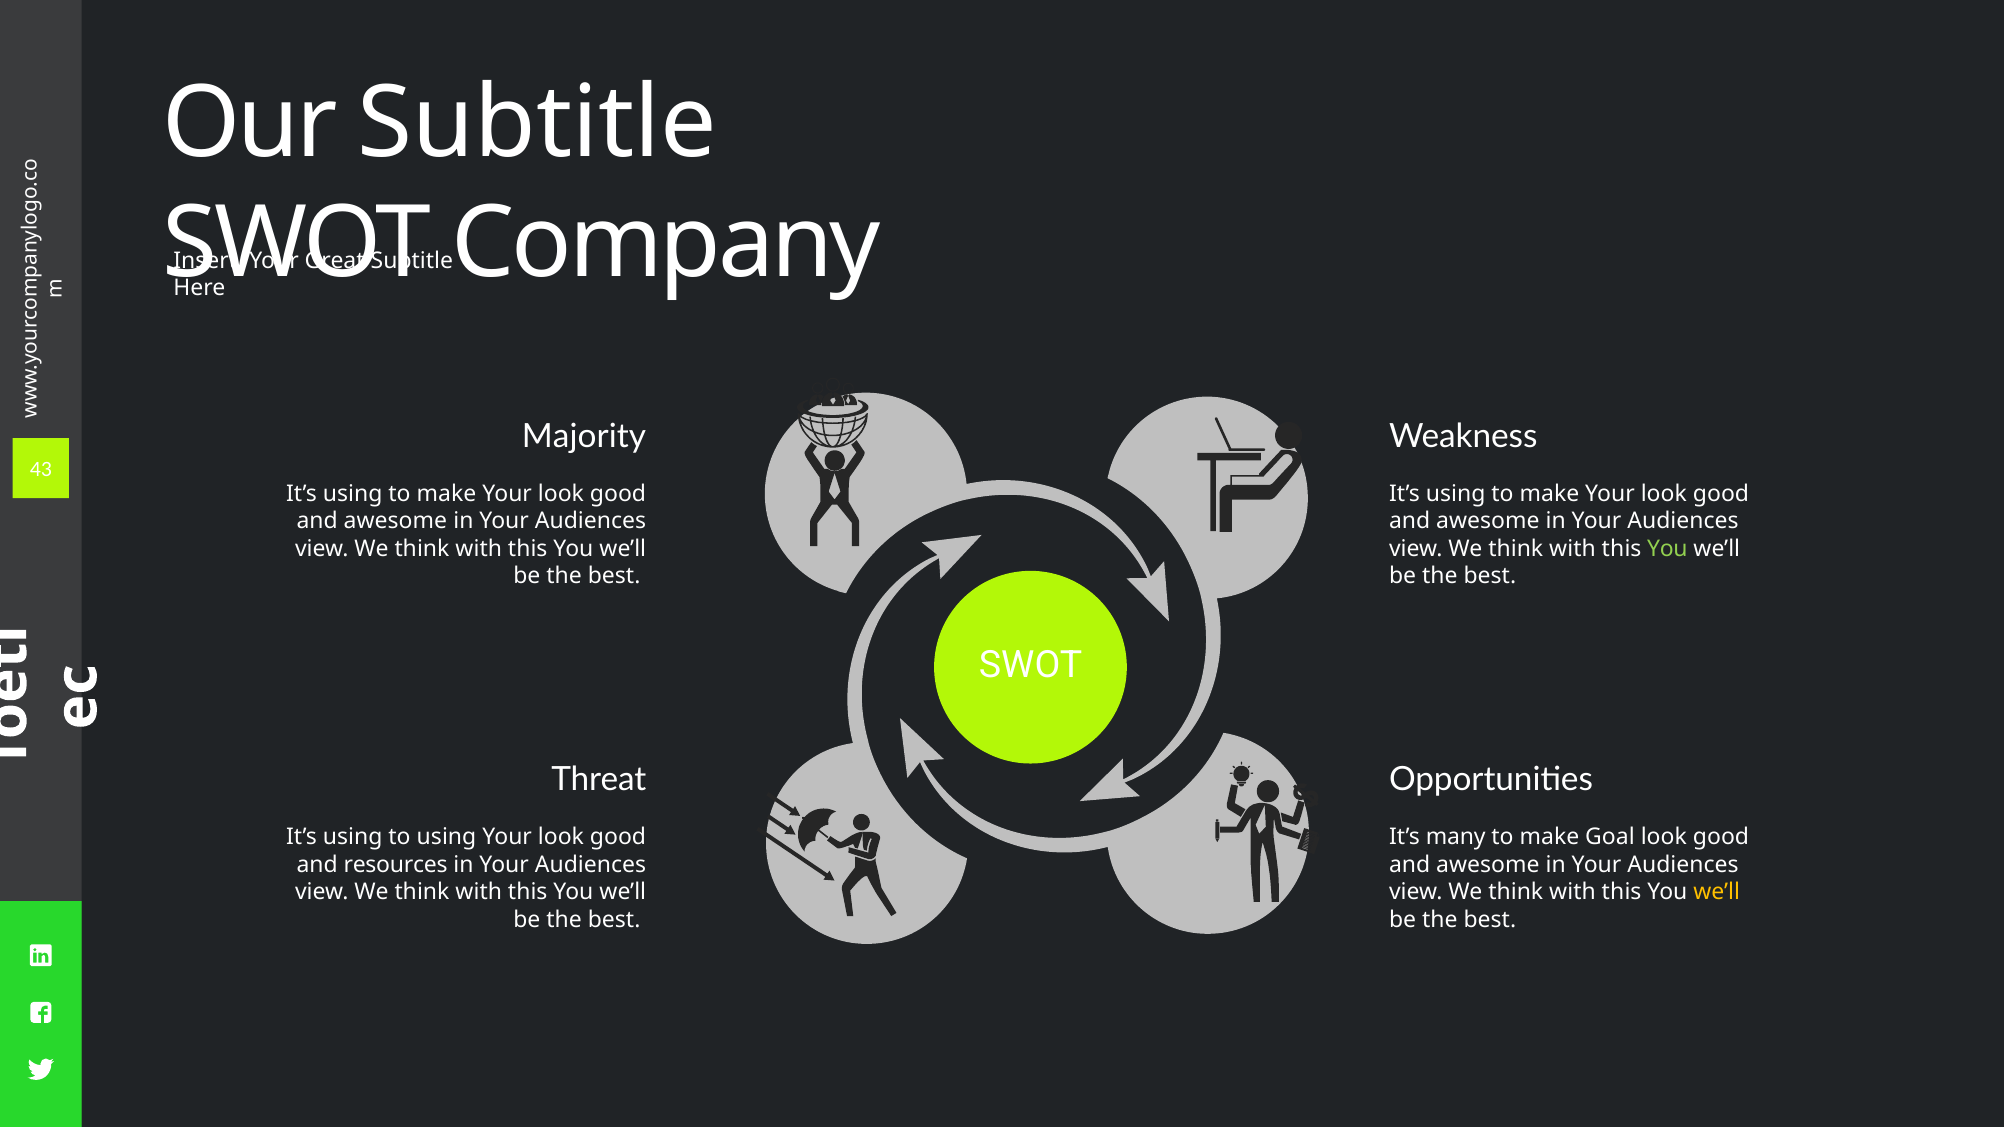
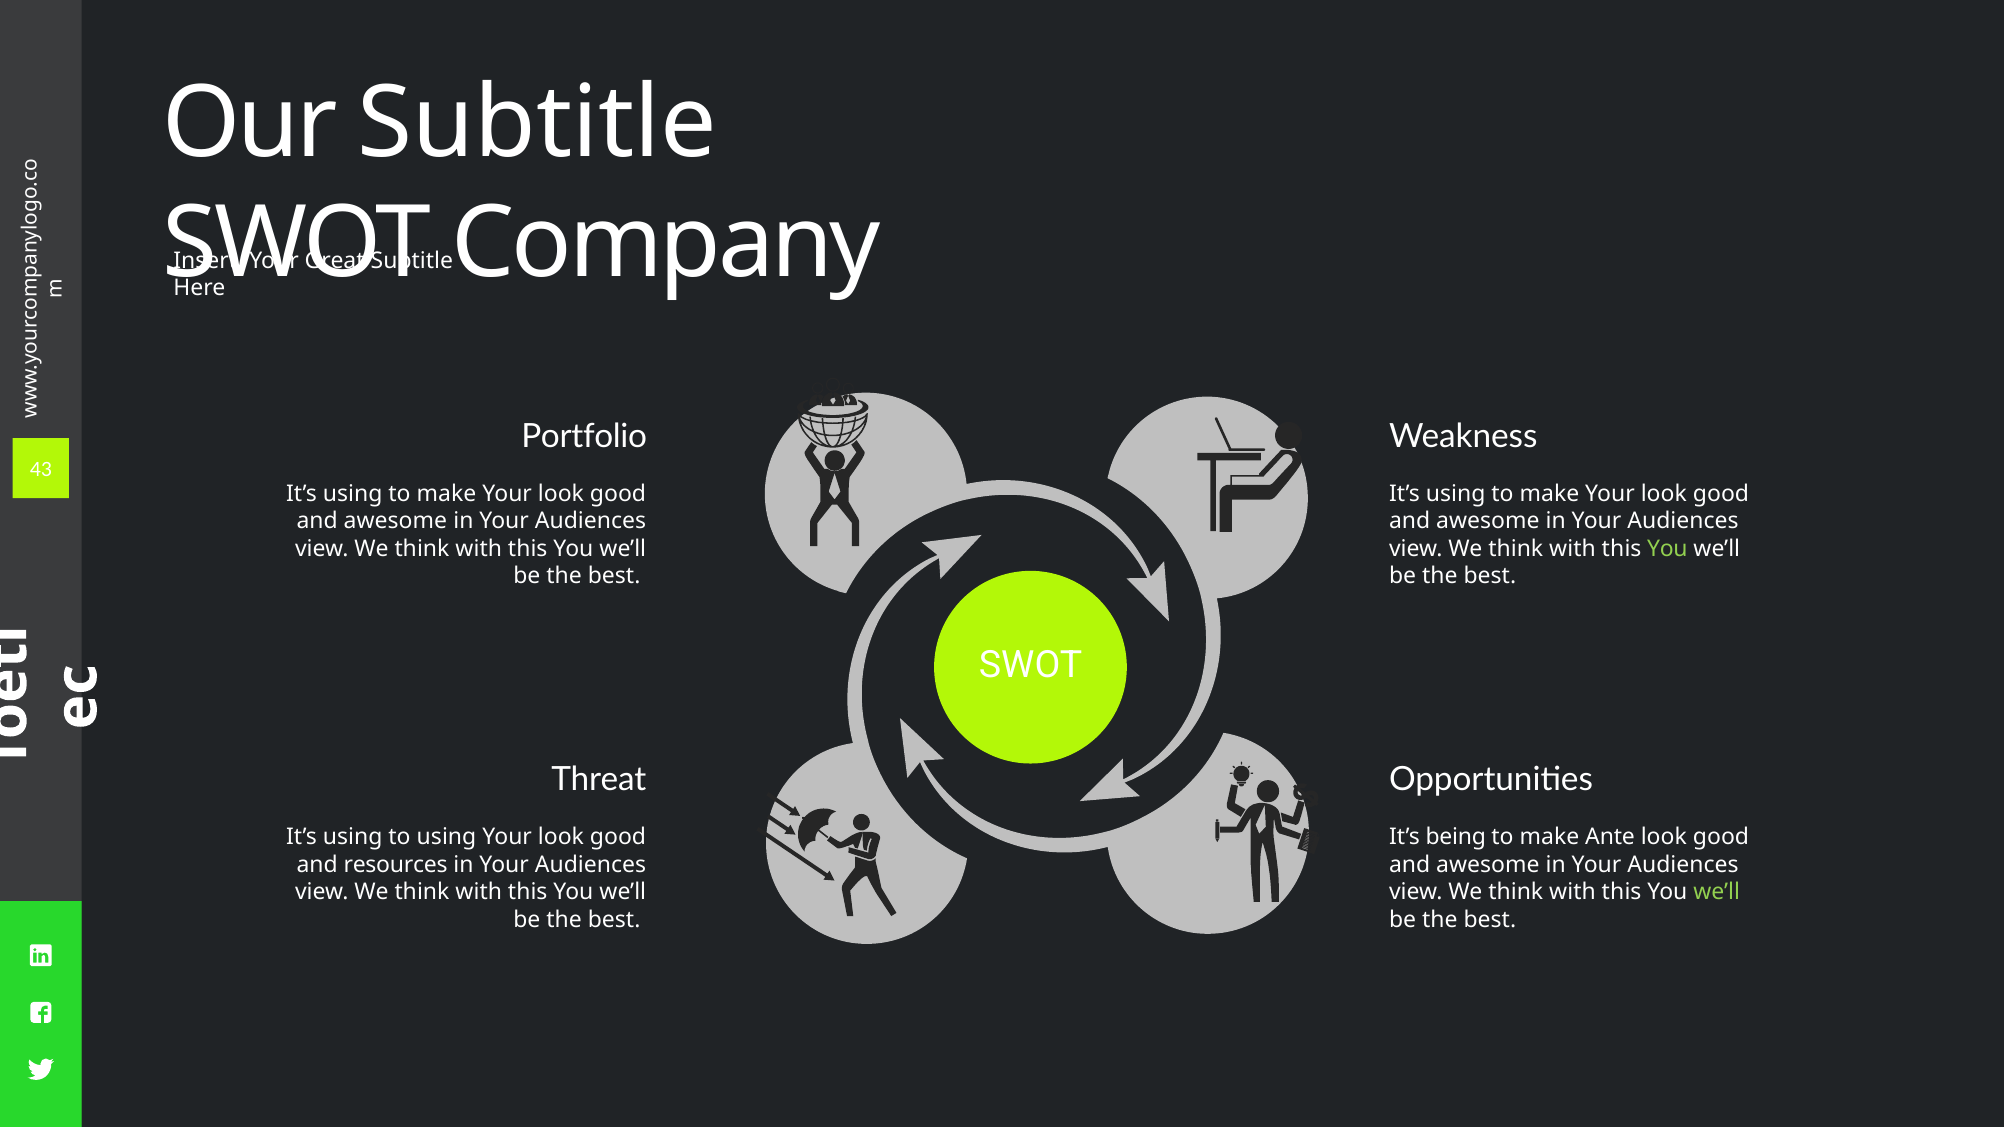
Majority: Majority -> Portfolio (584, 436)
many: many -> being (1456, 837)
Goal: Goal -> Ante (1610, 837)
we’ll colour: yellow -> light green (1717, 892)
